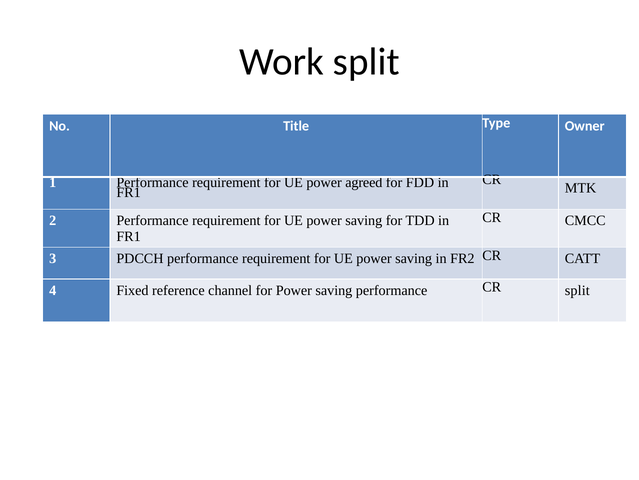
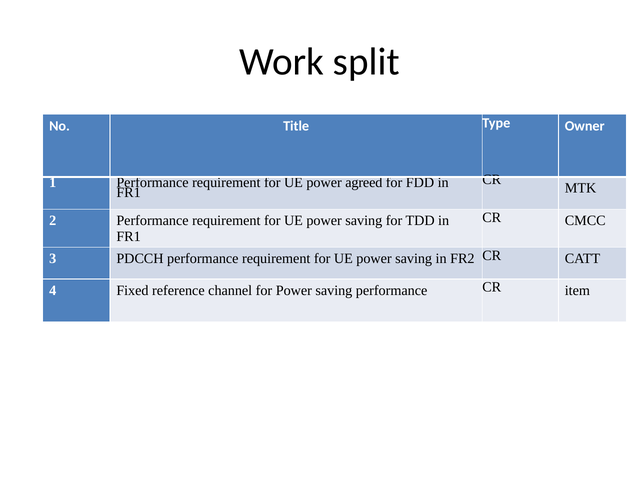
CR split: split -> item (577, 290)
